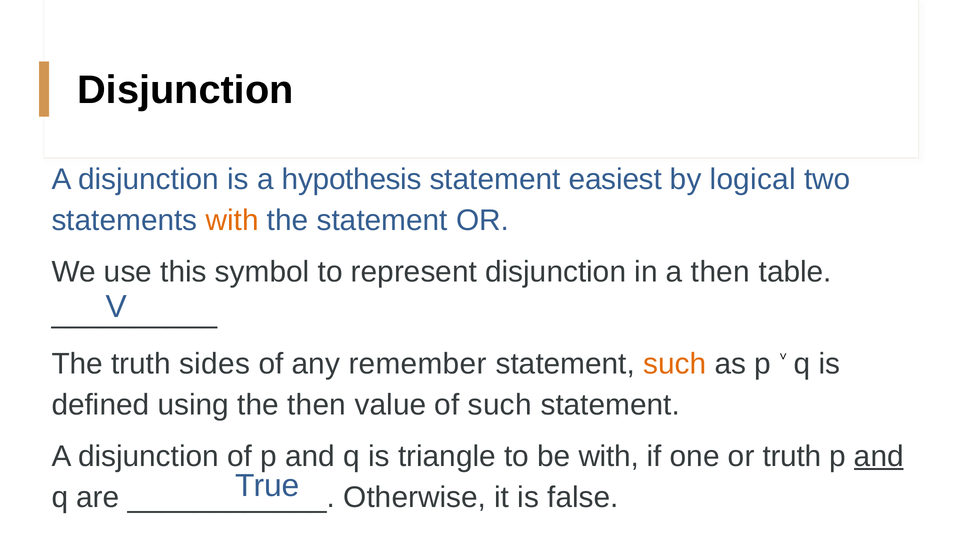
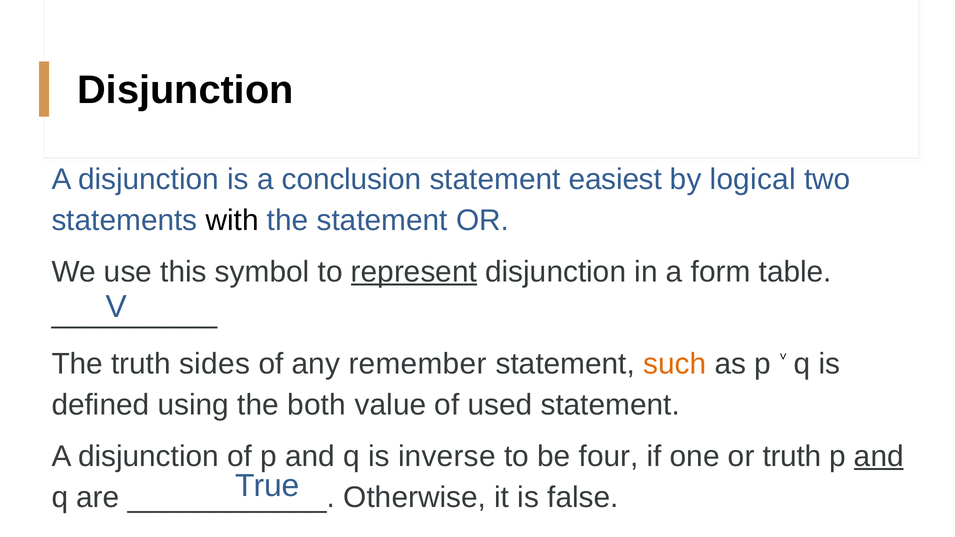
hypothesis: hypothesis -> conclusion (352, 179)
with colour: orange -> black (232, 221)
represent underline: none -> present (414, 272)
a then: then -> form (721, 272)
the then: then -> both (317, 405)
of such: such -> used (500, 405)
triangle: triangle -> inverse (447, 456)
be with: with -> four (609, 456)
